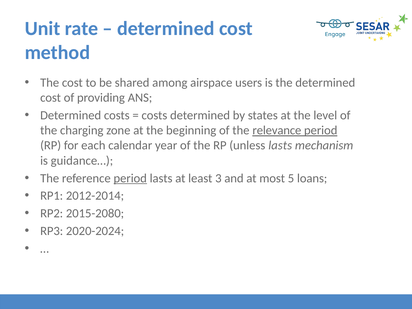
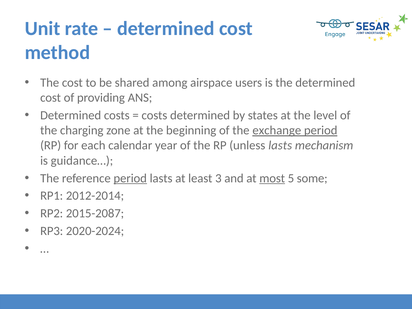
relevance: relevance -> exchange (277, 130)
most underline: none -> present (272, 178)
loans: loans -> some (312, 178)
2015-2080: 2015-2080 -> 2015-2087 (95, 213)
